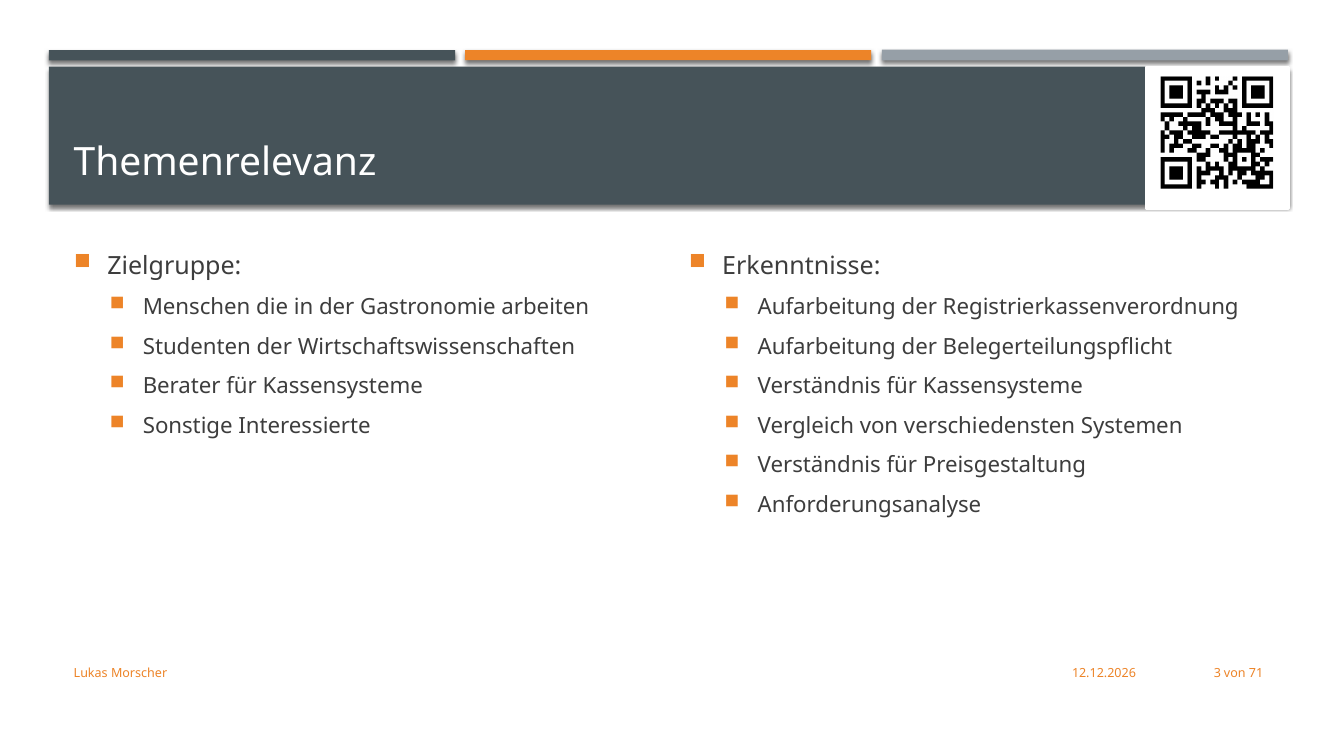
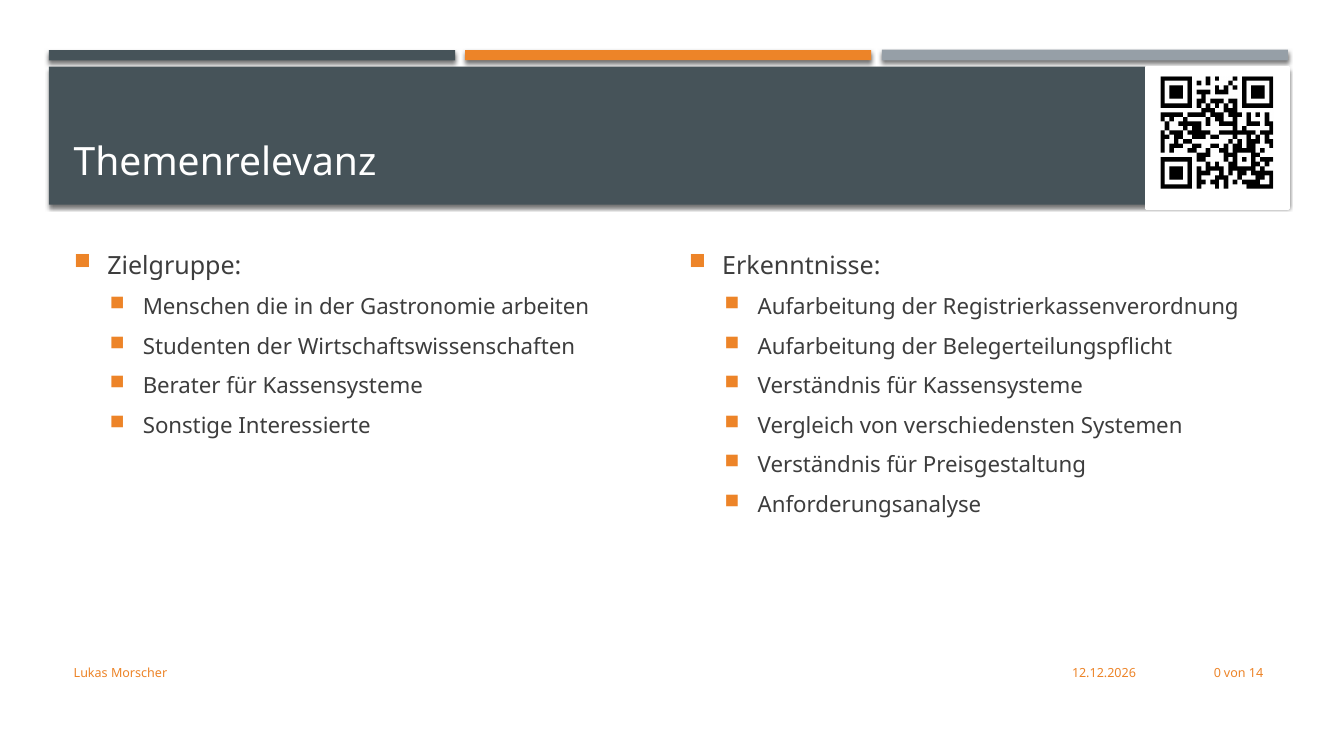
3: 3 -> 0 (1217, 673)
71: 71 -> 14 (1256, 673)
